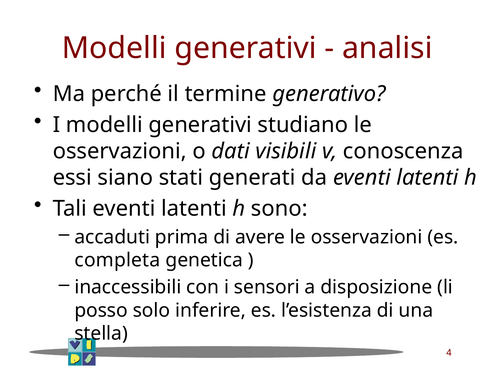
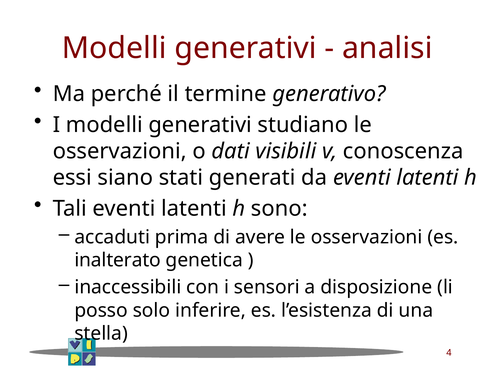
completa: completa -> inalterato (118, 260)
